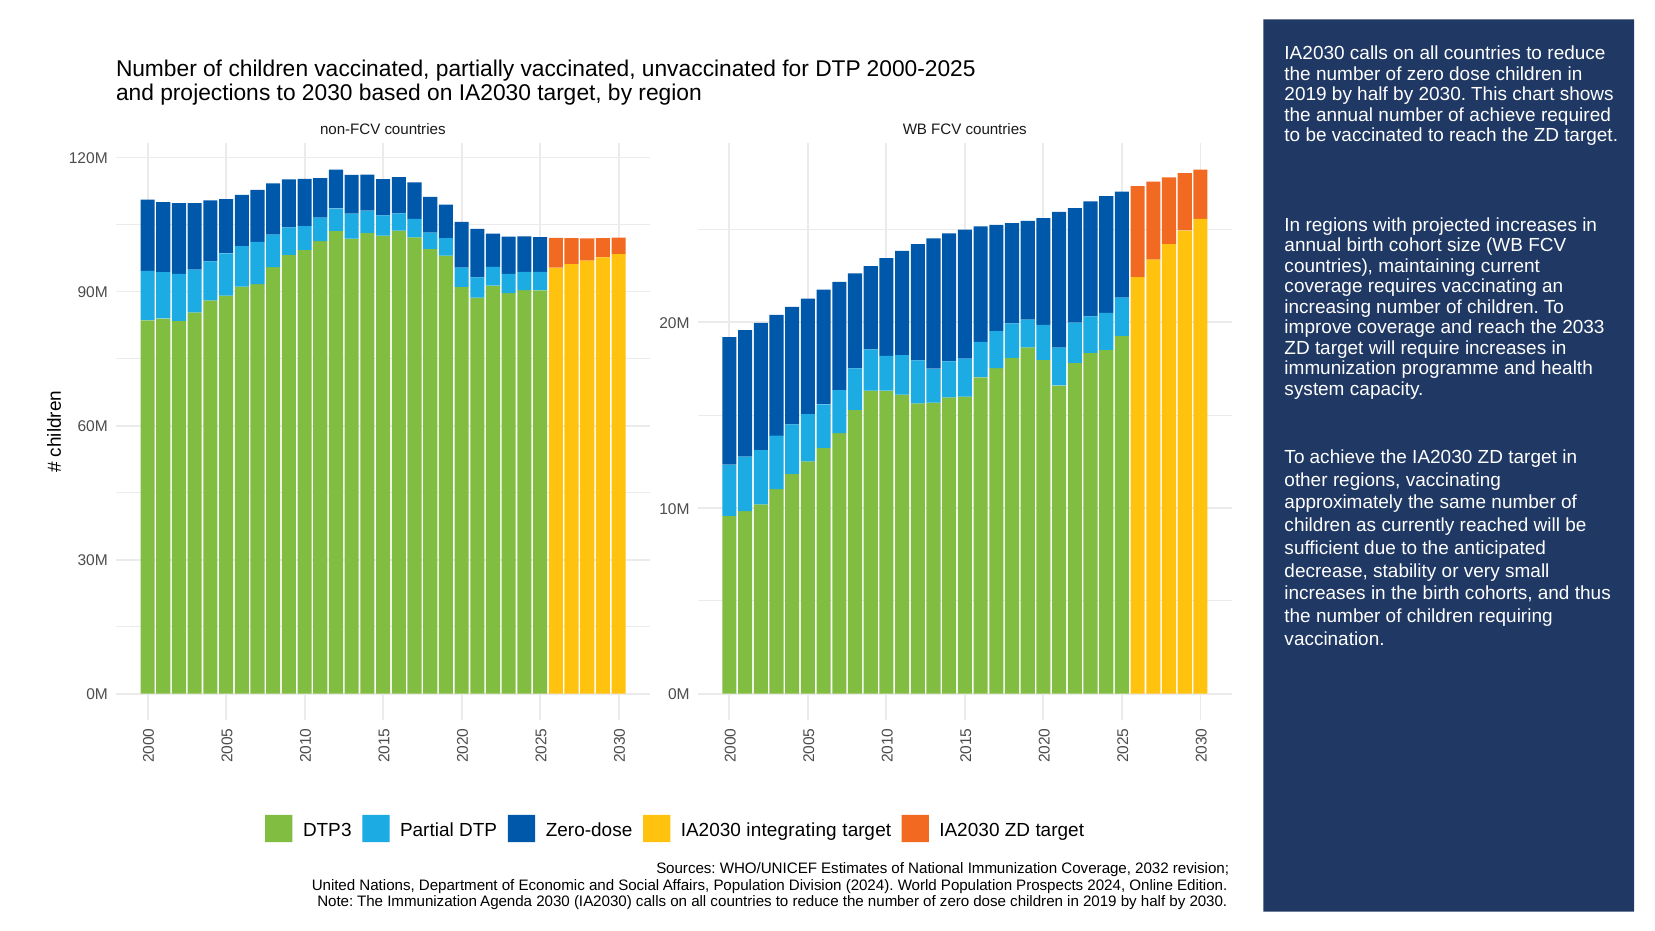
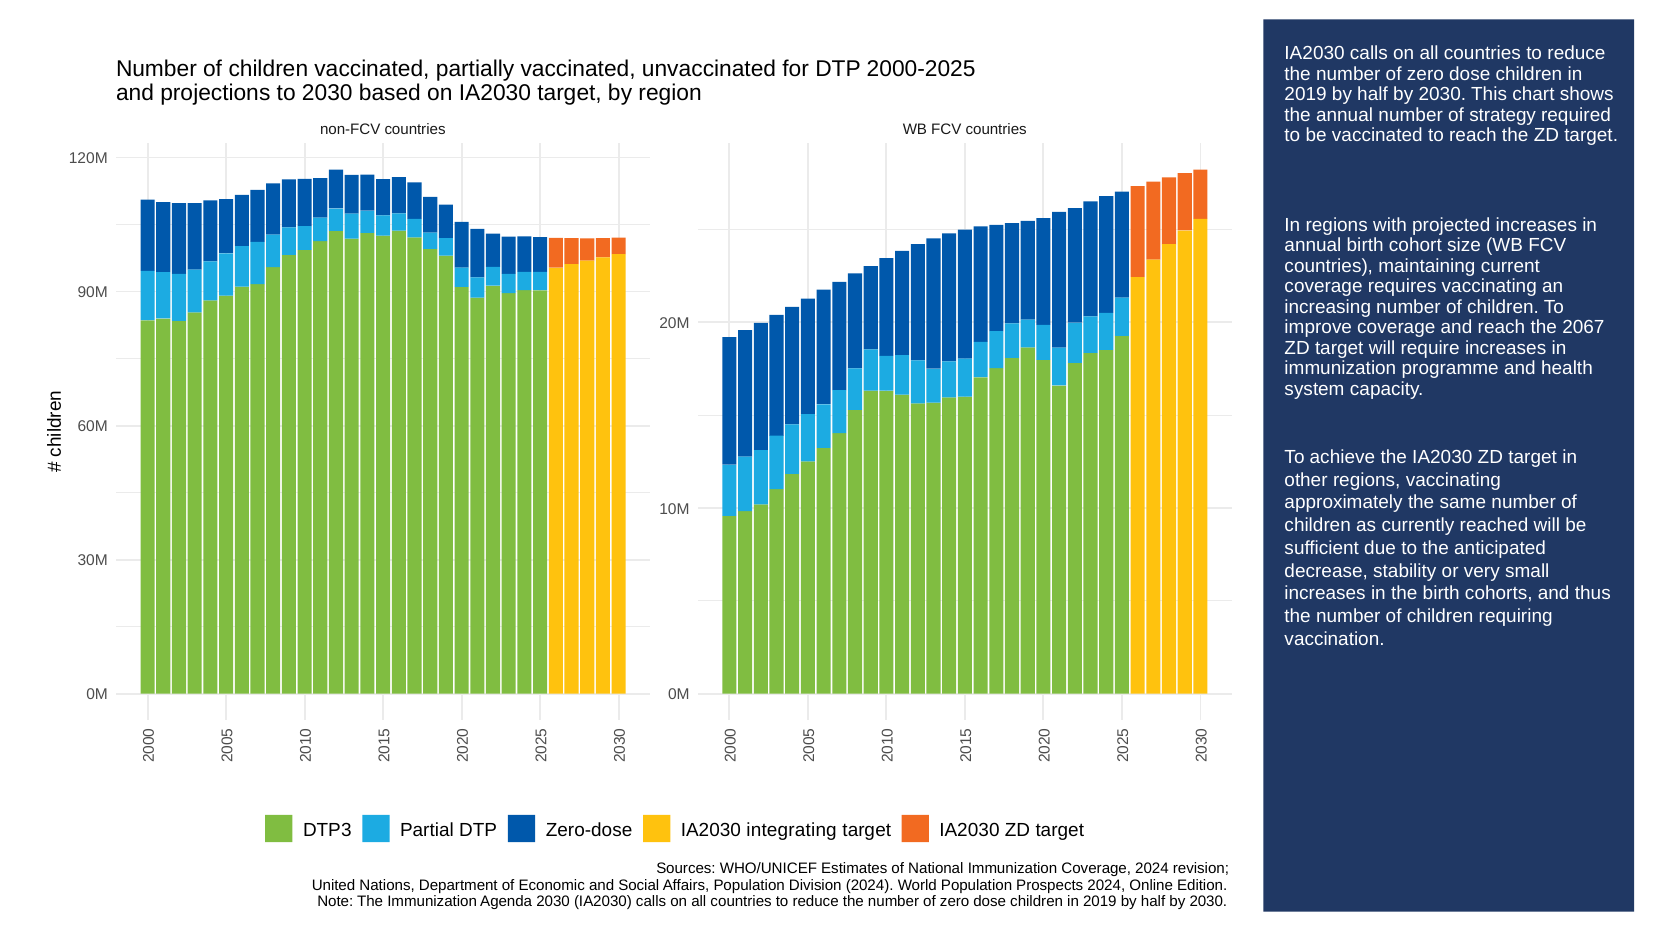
of achieve: achieve -> strategy (1503, 115)
2033: 2033 -> 2067 (1583, 328)
Coverage 2032: 2032 -> 2024 (1152, 869)
